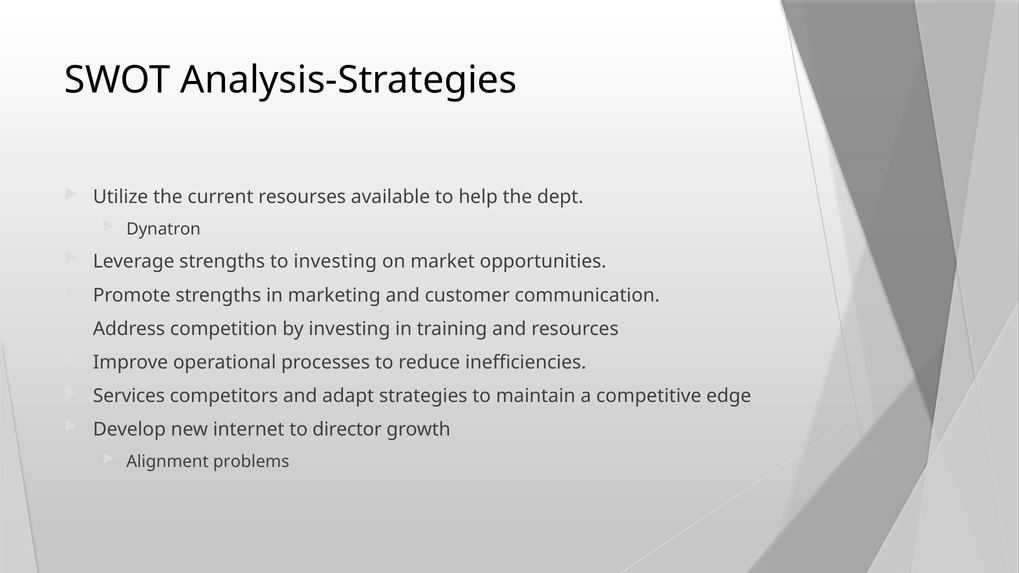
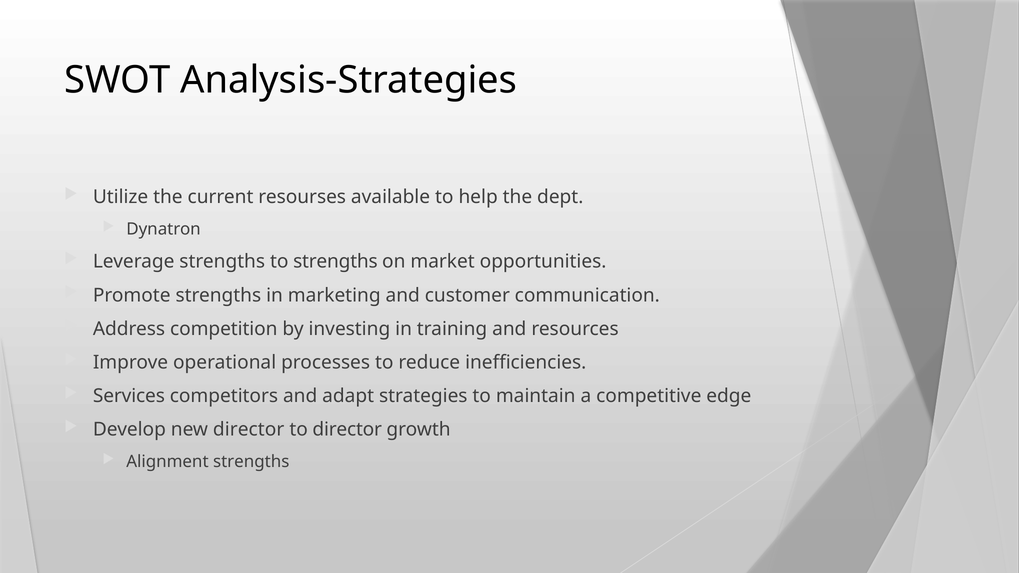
to investing: investing -> strengths (335, 262)
new internet: internet -> director (249, 429)
Alignment problems: problems -> strengths (251, 462)
